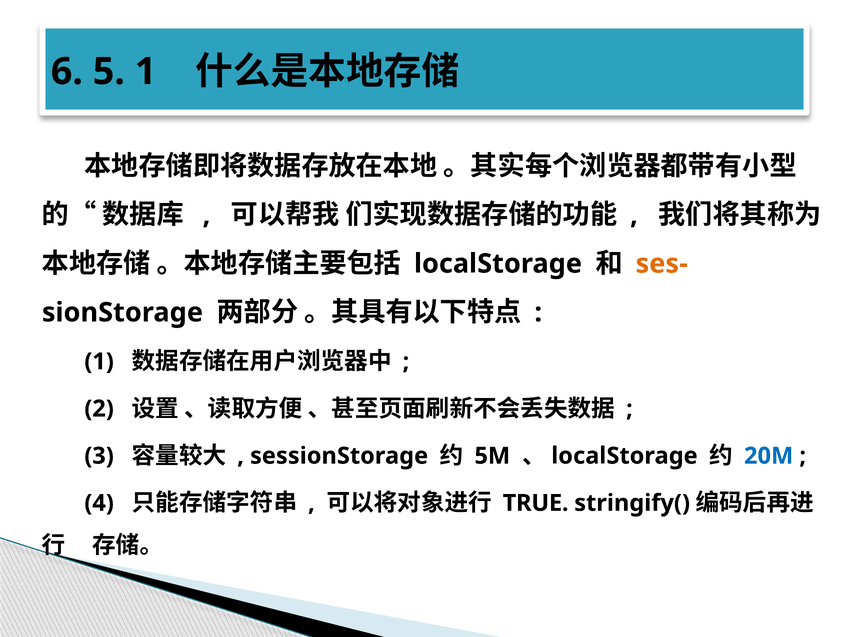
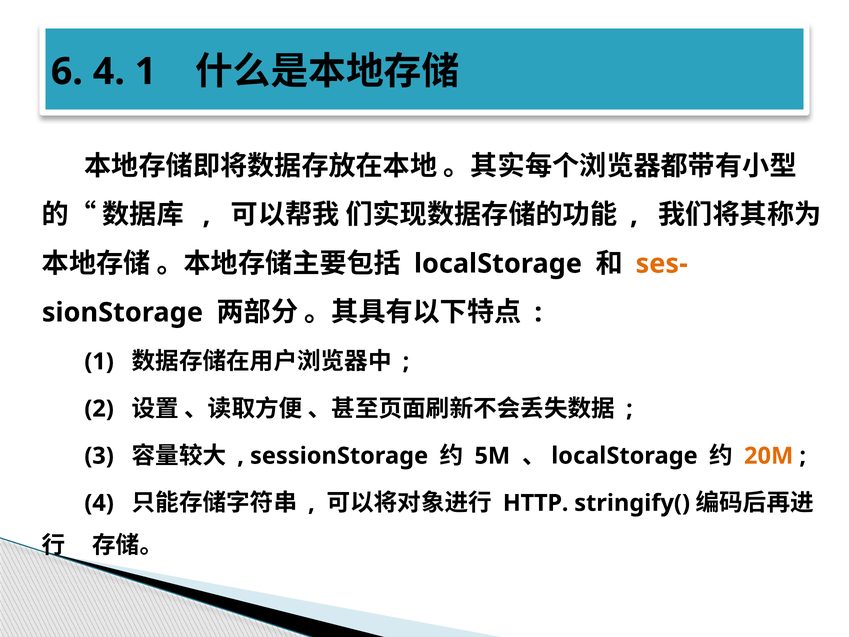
6 5: 5 -> 4 (109, 72)
20M colour: blue -> orange (769, 456)
TRUE: TRUE -> HTTP (536, 503)
